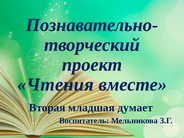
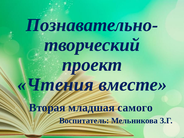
думает: думает -> самого (135, 108)
